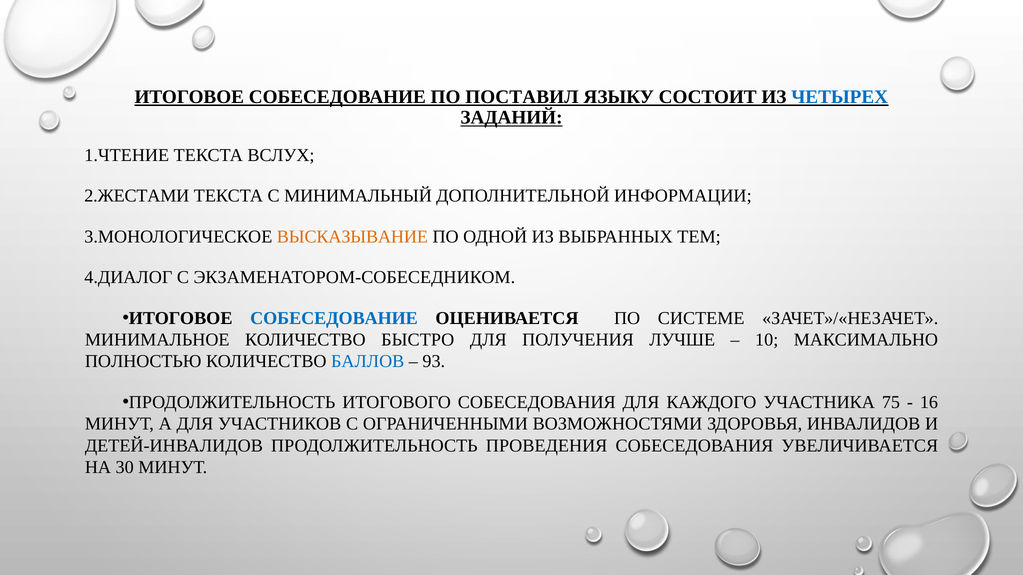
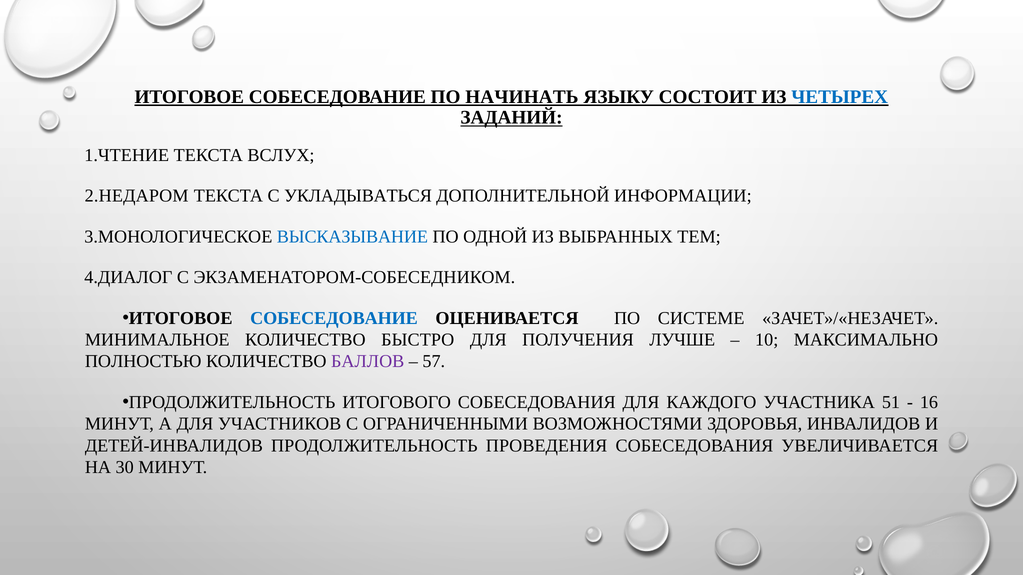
ПОСТАВИЛ: ПОСТАВИЛ -> НАЧИНАТЬ (522, 97)
2.ЖЕСТАМИ: 2.ЖЕСТАМИ -> 2.НЕДАРОМ (137, 196)
МИНИМАЛЬНЫЙ: МИНИМАЛЬНЫЙ -> УКЛАДЫВАТЬСЯ (358, 196)
ВЫСКАЗЫВАНИЕ colour: orange -> blue (352, 237)
БАЛЛОВ colour: blue -> purple (368, 362)
93: 93 -> 57 (434, 362)
75: 75 -> 51 (891, 403)
